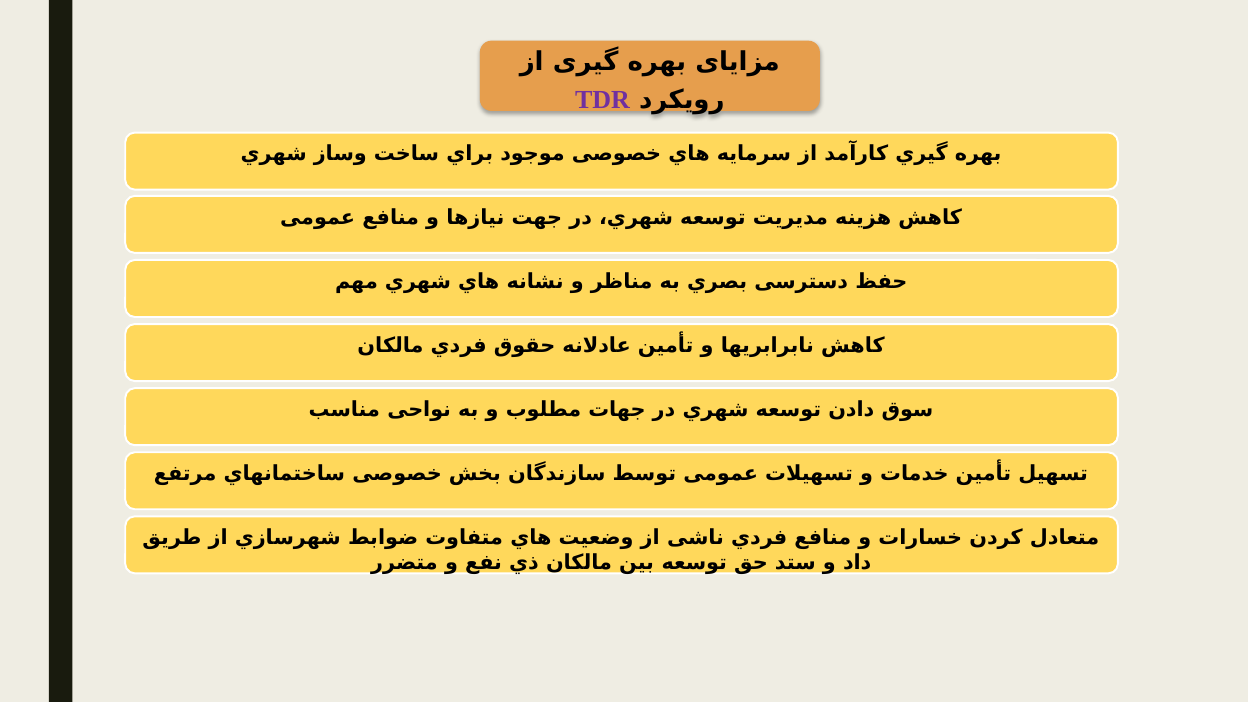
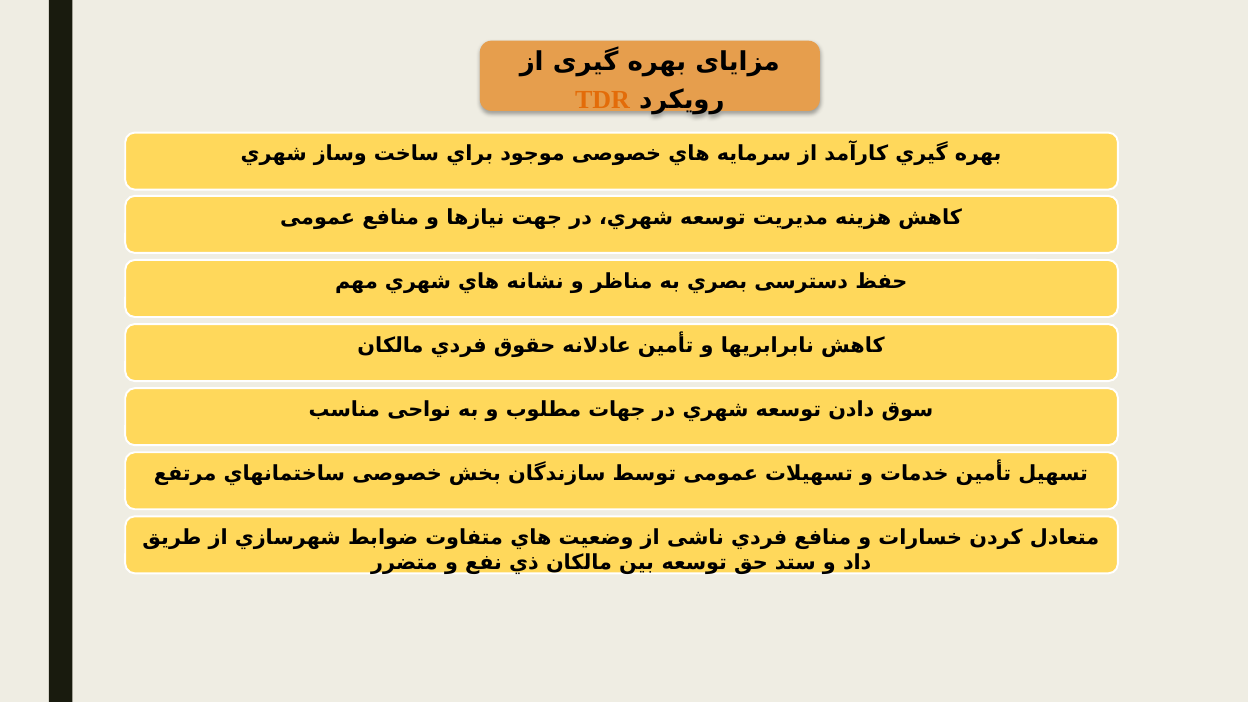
TDR colour: purple -> orange (602, 99)
